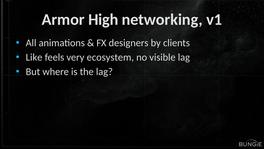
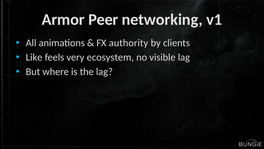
High: High -> Peer (103, 19)
designers: designers -> authority (129, 43)
